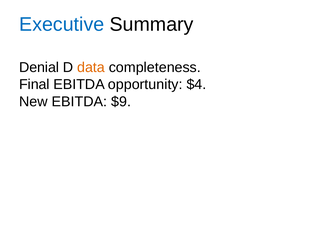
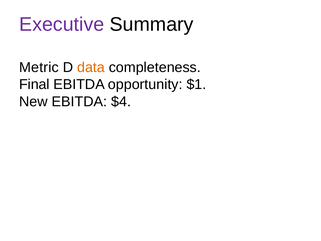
Executive colour: blue -> purple (62, 24)
Denial: Denial -> Metric (39, 67)
$4: $4 -> $1 (196, 84)
$9: $9 -> $4 (121, 102)
